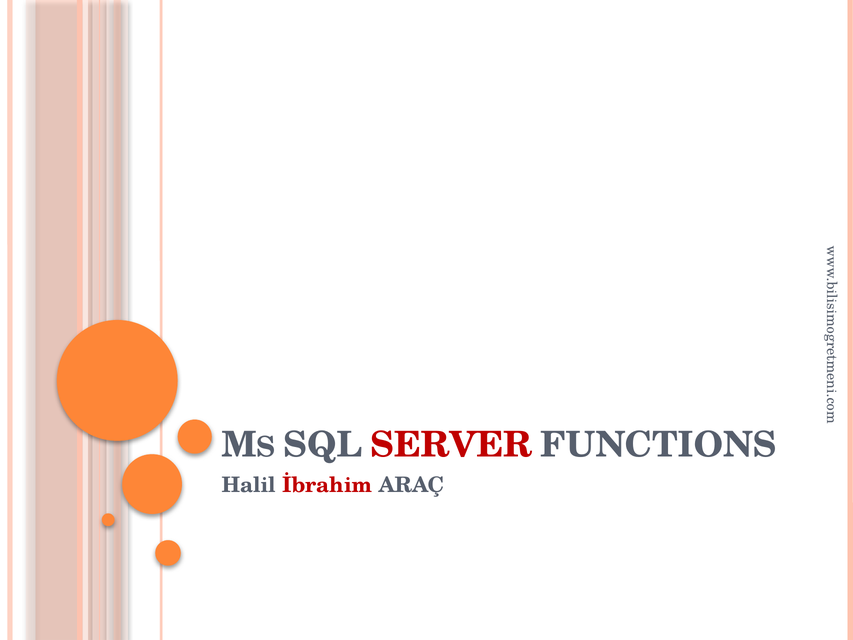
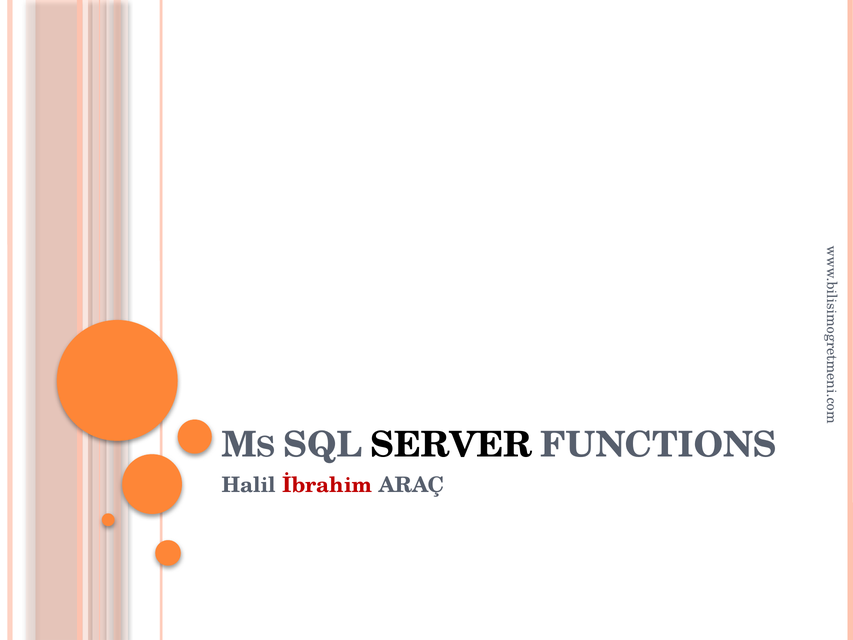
SERVER colour: red -> black (451, 445)
